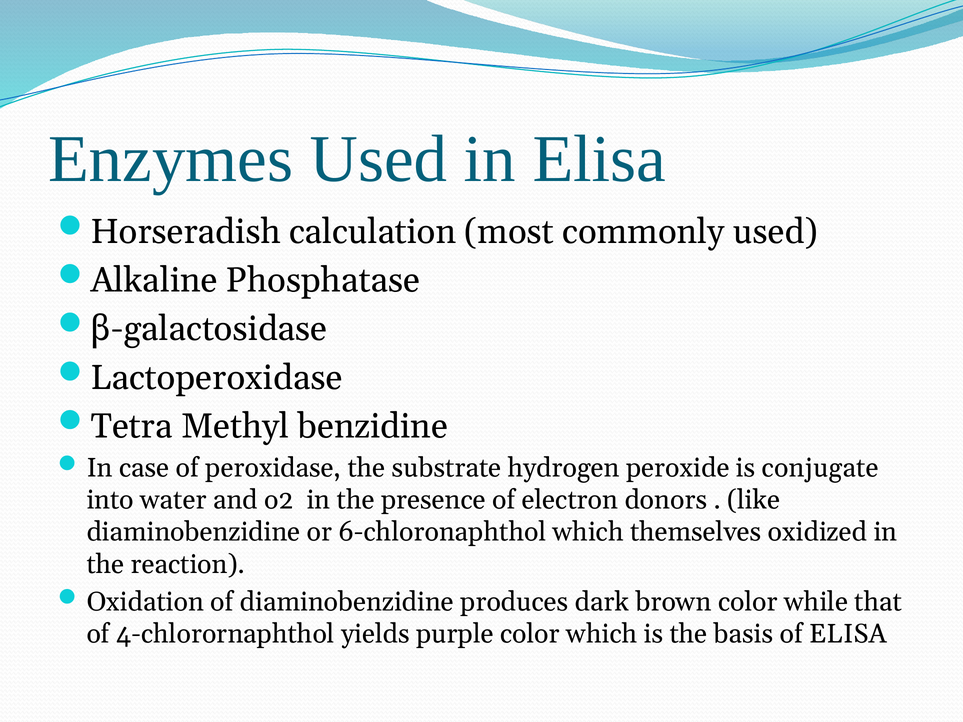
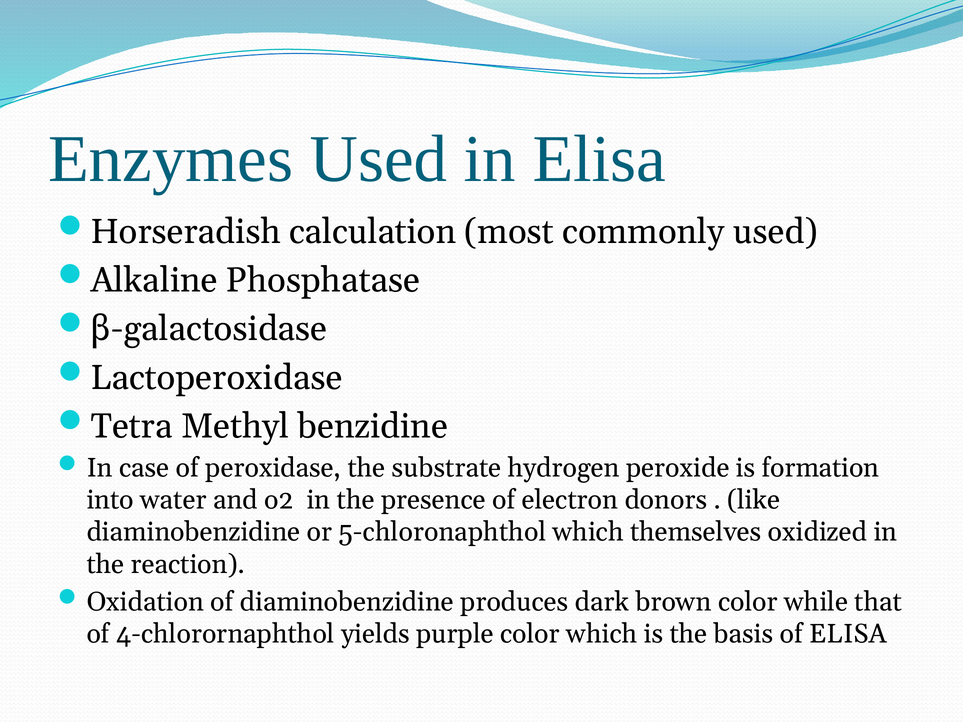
conjugate: conjugate -> formation (821, 468)
6-chloronaphthol: 6-chloronaphthol -> 5-chloronaphthol (442, 532)
